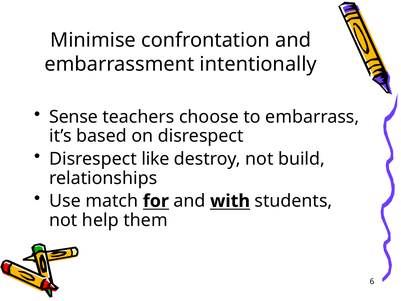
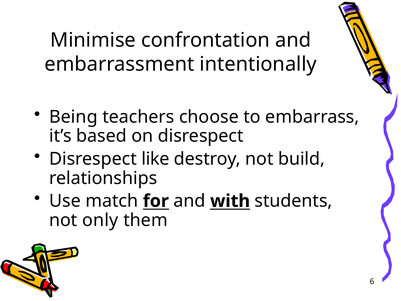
Sense: Sense -> Being (73, 117)
help: help -> only (100, 220)
